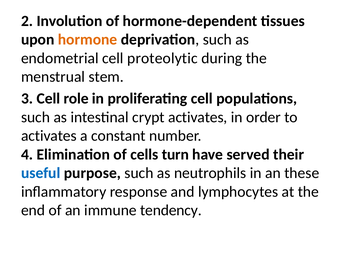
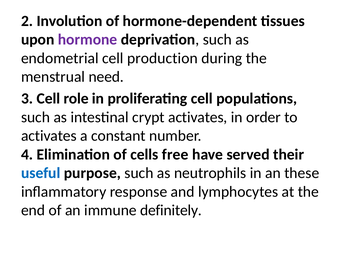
hormone colour: orange -> purple (88, 40)
proteolytic: proteolytic -> production (162, 58)
stem: stem -> need (106, 77)
turn: turn -> free (175, 155)
tendency: tendency -> definitely (171, 211)
